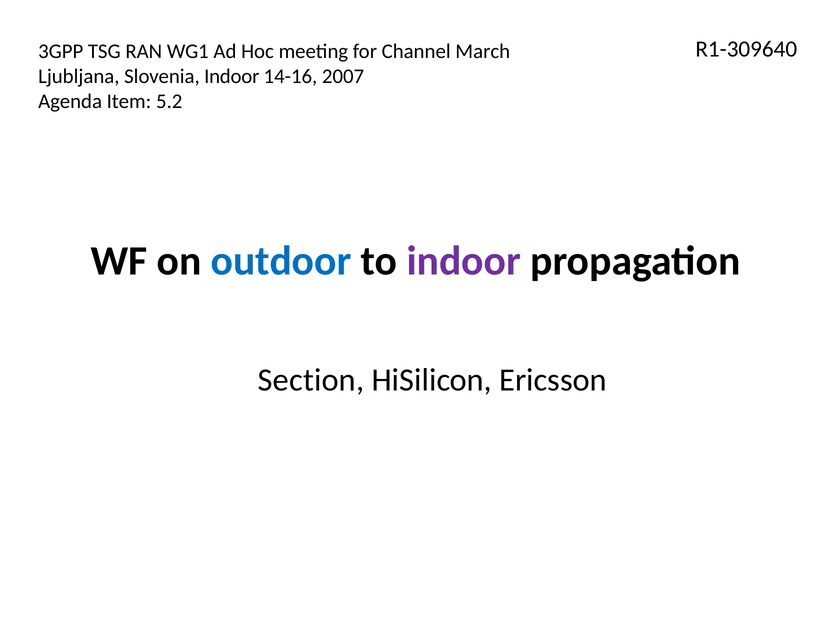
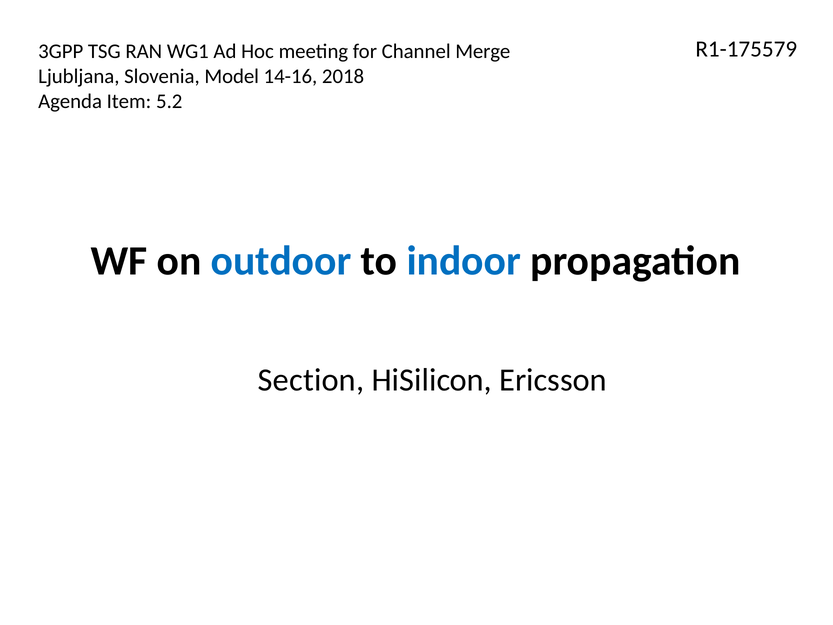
R1-309640: R1-309640 -> R1-175579 (746, 49)
March: March -> Merge (483, 52)
Slovenia Indoor: Indoor -> Model (232, 77)
2007: 2007 -> 2018 (343, 77)
indoor colour: purple -> blue (464, 261)
